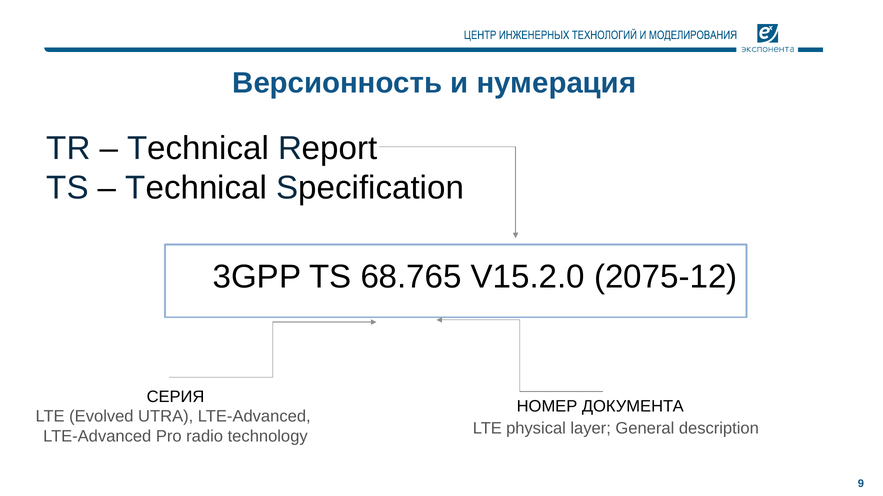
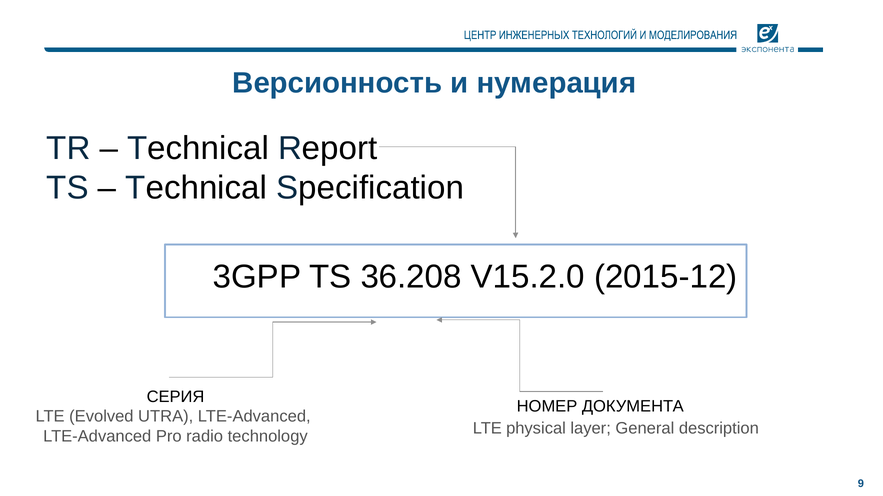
68.765: 68.765 -> 36.208 (411, 277)
2075-12: 2075-12 -> 2015-12 (666, 277)
